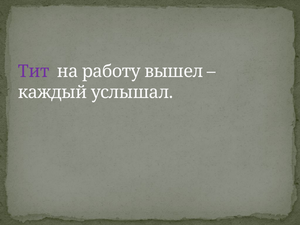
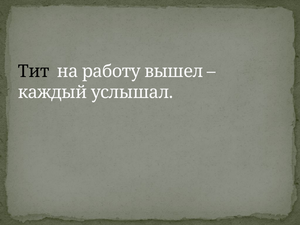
Тит colour: purple -> black (34, 71)
